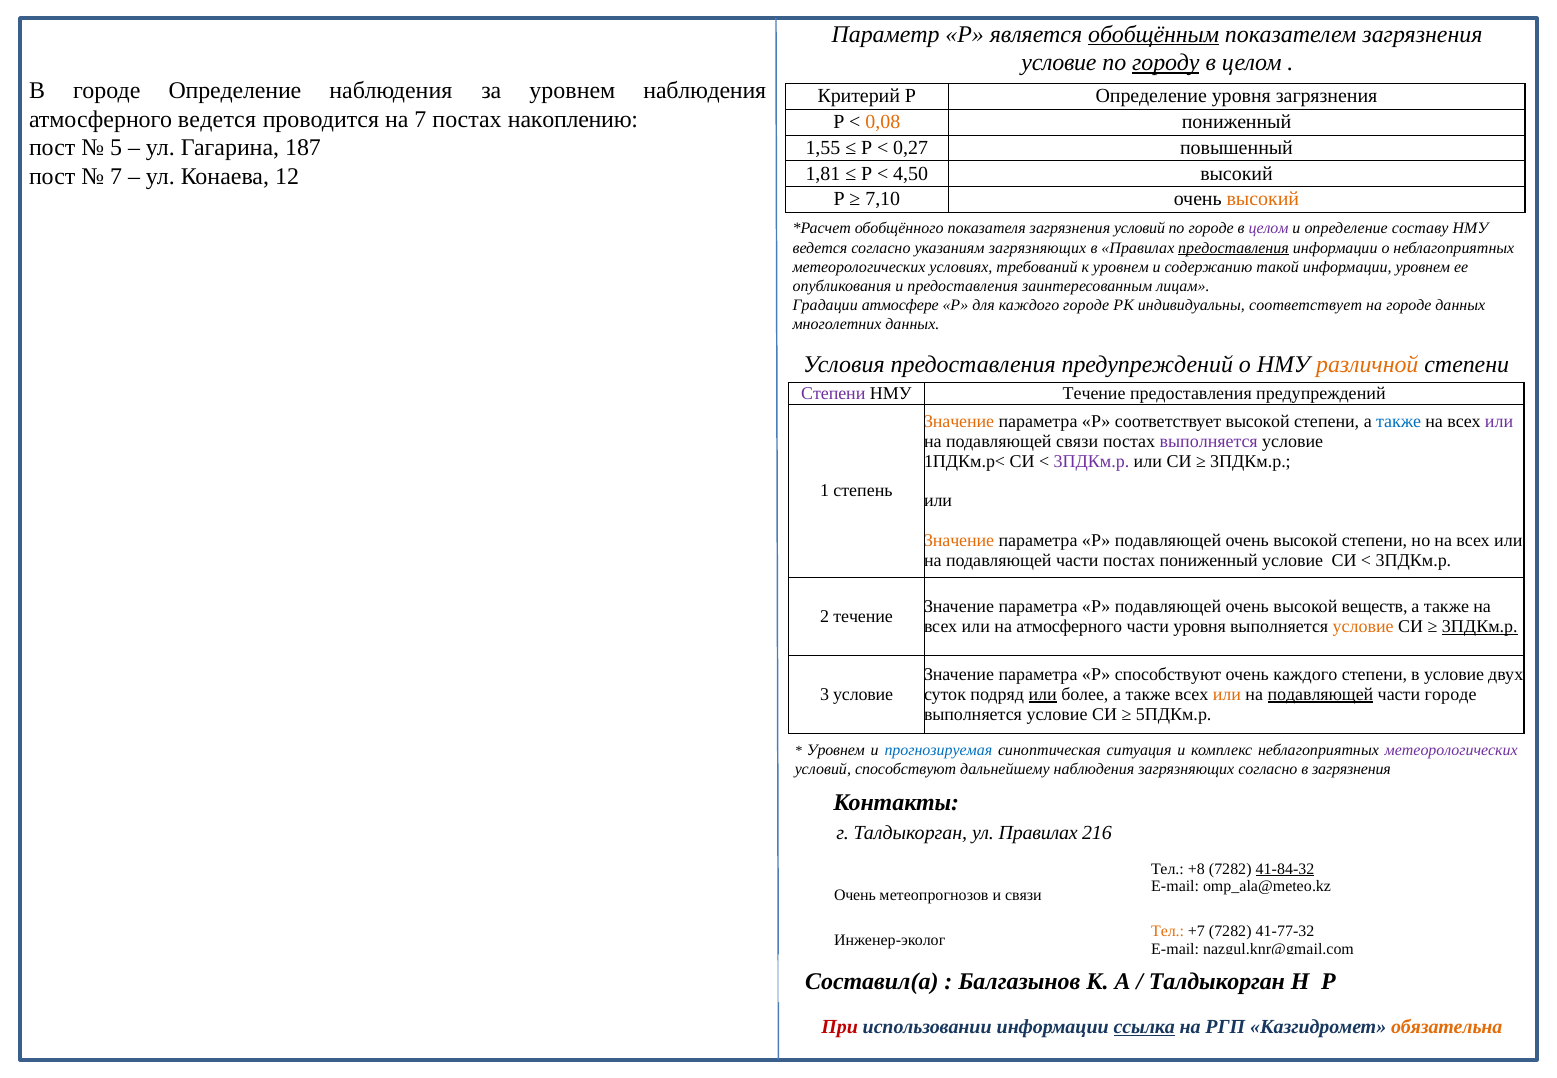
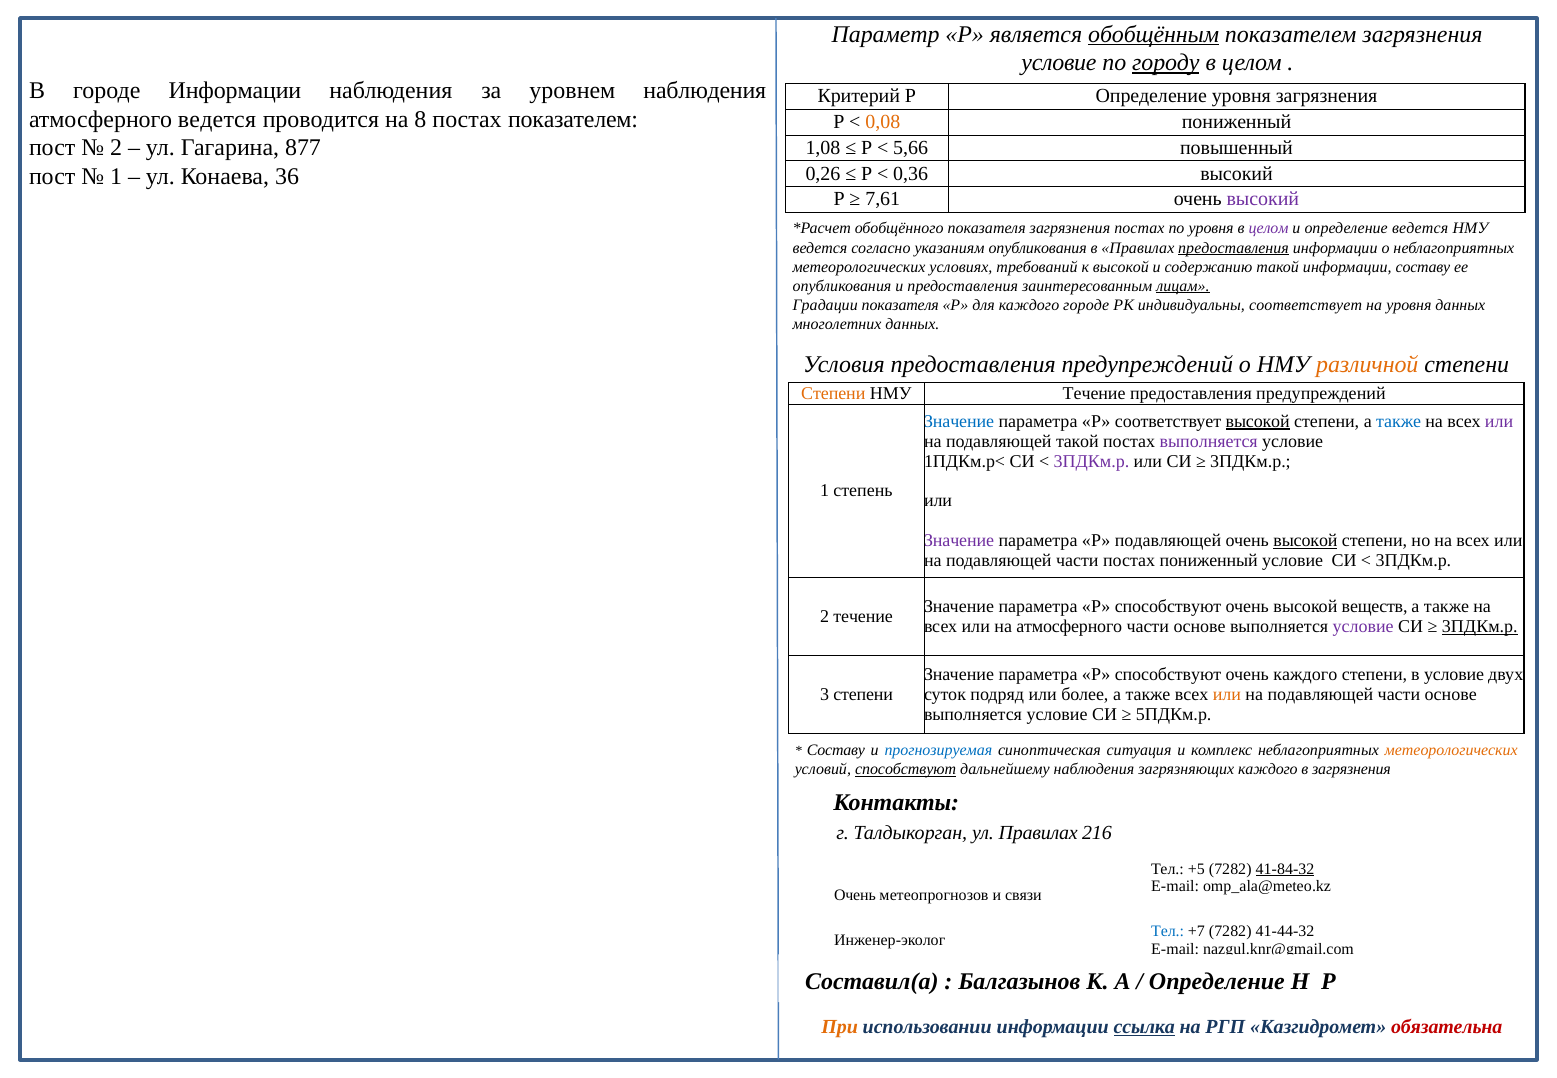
городе Определение: Определение -> Информации (235, 90)
на 7: 7 -> 8 (420, 119)
постах накоплению: накоплению -> показателем (573, 119)
5: 5 -> 2 (116, 148)
187: 187 -> 877 (303, 148)
1,55: 1,55 -> 1,08 (823, 148)
0,27: 0,27 -> 5,66 (911, 148)
1,81: 1,81 -> 0,26 (823, 173)
4,50: 4,50 -> 0,36 (911, 173)
7: 7 -> 1 (116, 177)
12: 12 -> 36 (287, 177)
7,10: 7,10 -> 7,61 (883, 199)
высокий colour: orange -> purple (1263, 199)
загрязнения условий: условий -> постах (1139, 229)
по городе: городе -> уровня (1211, 229)
определение составу: составу -> ведется (1420, 229)
указаниям загрязняющих: загрязняющих -> опубликования (1038, 248)
к уровнем: уровнем -> высокой (1121, 267)
информации уровнем: уровнем -> составу (1423, 267)
лицам underline: none -> present (1183, 286)
Градации атмосфере: атмосфере -> показателя (900, 305)
на городе: городе -> уровня (1409, 305)
Степени colour: purple -> orange (833, 394)
Значение colour: orange -> blue (959, 421)
высокой underline: none -> present (1258, 421)
подавляющей связи: связи -> такой (1077, 441)
Значение colour: orange -> purple (959, 541)
высокой underline: none -> present (1305, 541)
подавляющей: подавляющей -> способствуют (1168, 606)
уровня: уровня -> основе (1200, 626)
условие colour: orange -> purple (1363, 626)
3 условие: условие -> степени (863, 694)
или underline: present -> none (1043, 694)
подавляющей underline: present -> none (1320, 694)
городе: городе -> основе (1451, 694)
Уровнем: Уровнем -> Составу (836, 750)
метеорологических colour: purple -> orange (1451, 750)
способствуют underline: none -> present (906, 769)
загрязняющих согласно: согласно -> каждого (1268, 769)
+8: +8 -> +5 (1196, 869)
Тел colour: orange -> blue (1168, 931)
41-77-32: 41-77-32 -> 41-44-32 (1285, 931)
Талдыкорган: Талдыкорган -> Определение (1217, 982)
При colour: red -> orange (840, 1026)
обязательна colour: orange -> red (1447, 1026)
